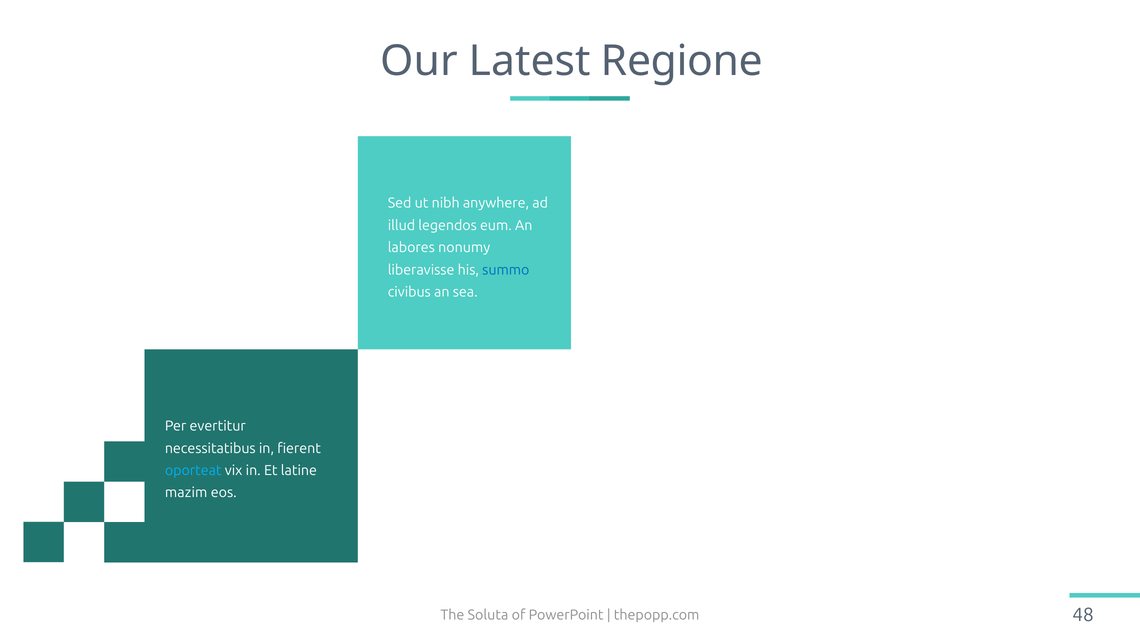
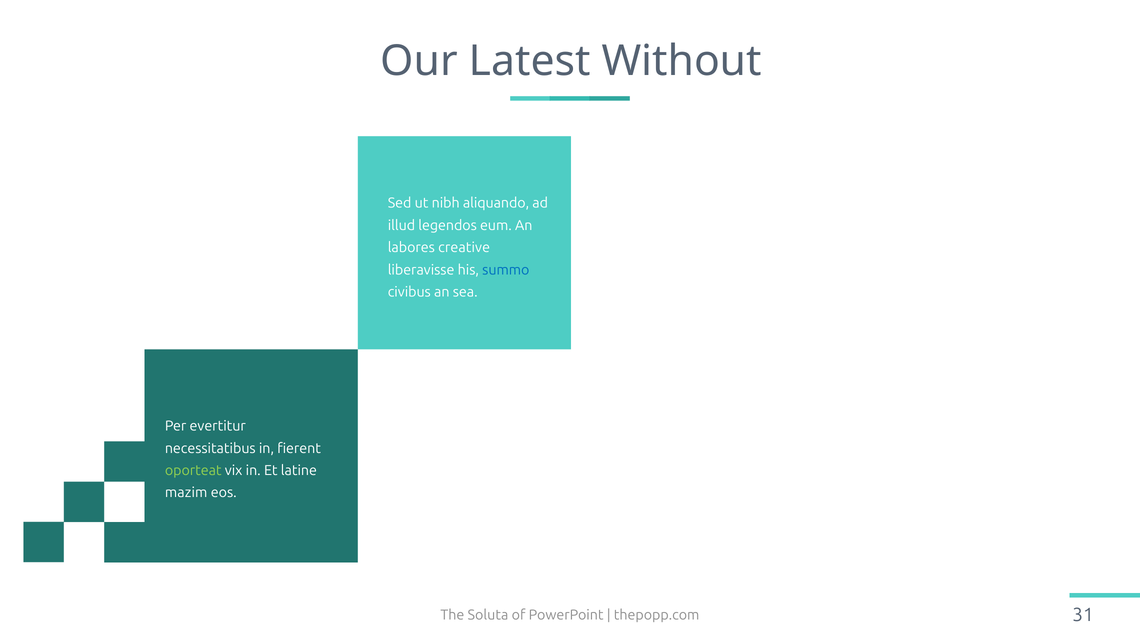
Regione: Regione -> Without (682, 61)
anywhere: anywhere -> aliquando (496, 203)
nonumy: nonumy -> creative (464, 248)
oporteat colour: light blue -> light green (193, 471)
48: 48 -> 31 (1083, 615)
